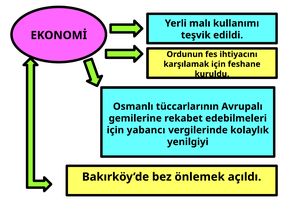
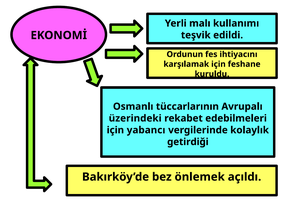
gemilerine: gemilerine -> üzerindeki (135, 118)
yenilgiyi: yenilgiyi -> getirdiği (188, 142)
